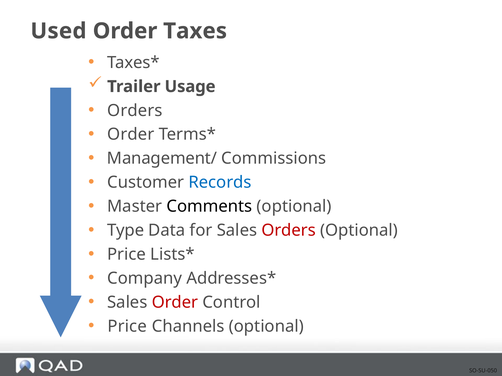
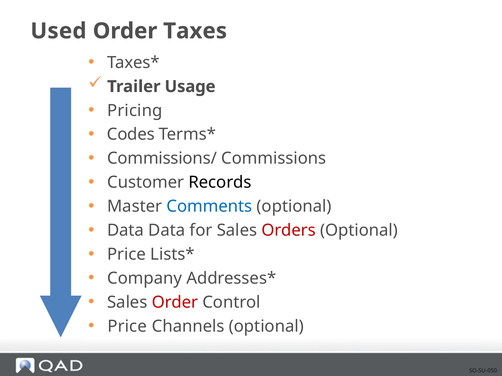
Orders: Orders -> Pricing (135, 111)
Order: Order -> Codes (131, 135)
Management/: Management/ -> Commissions/ (162, 159)
Records colour: blue -> black (220, 183)
Comments colour: black -> blue (209, 207)
Type: Type -> Data (126, 231)
